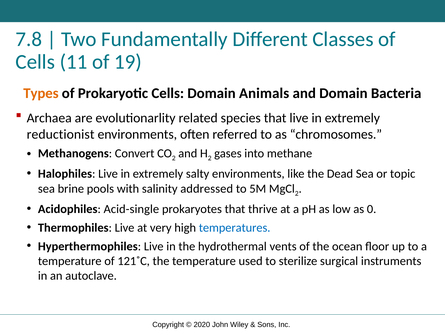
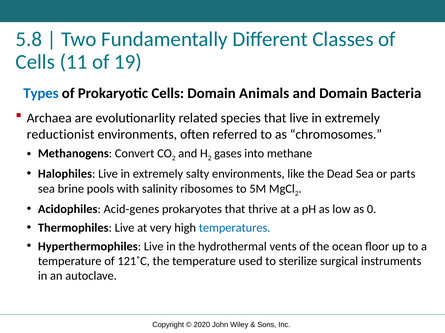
7.8: 7.8 -> 5.8 (29, 39)
Types colour: orange -> blue (41, 94)
topic: topic -> parts (403, 174)
addressed: addressed -> ribosomes (207, 189)
Acid-single: Acid-single -> Acid-genes (131, 210)
